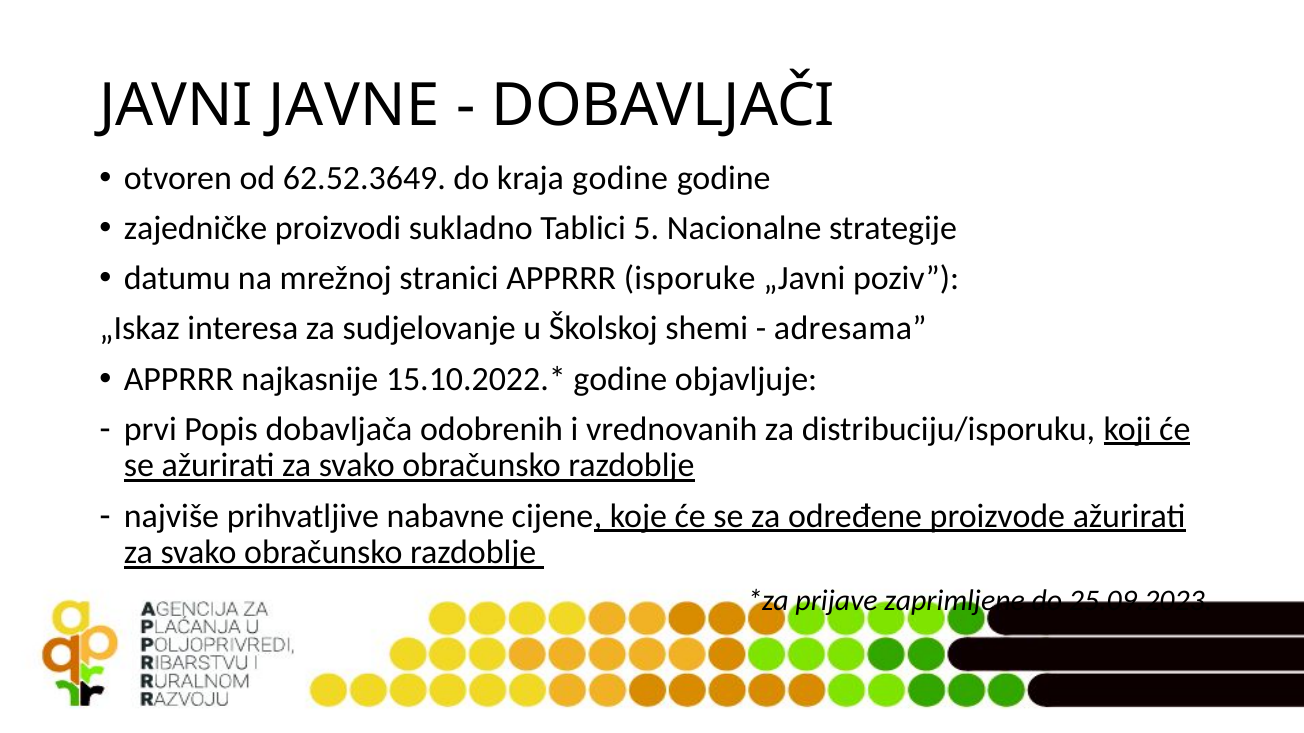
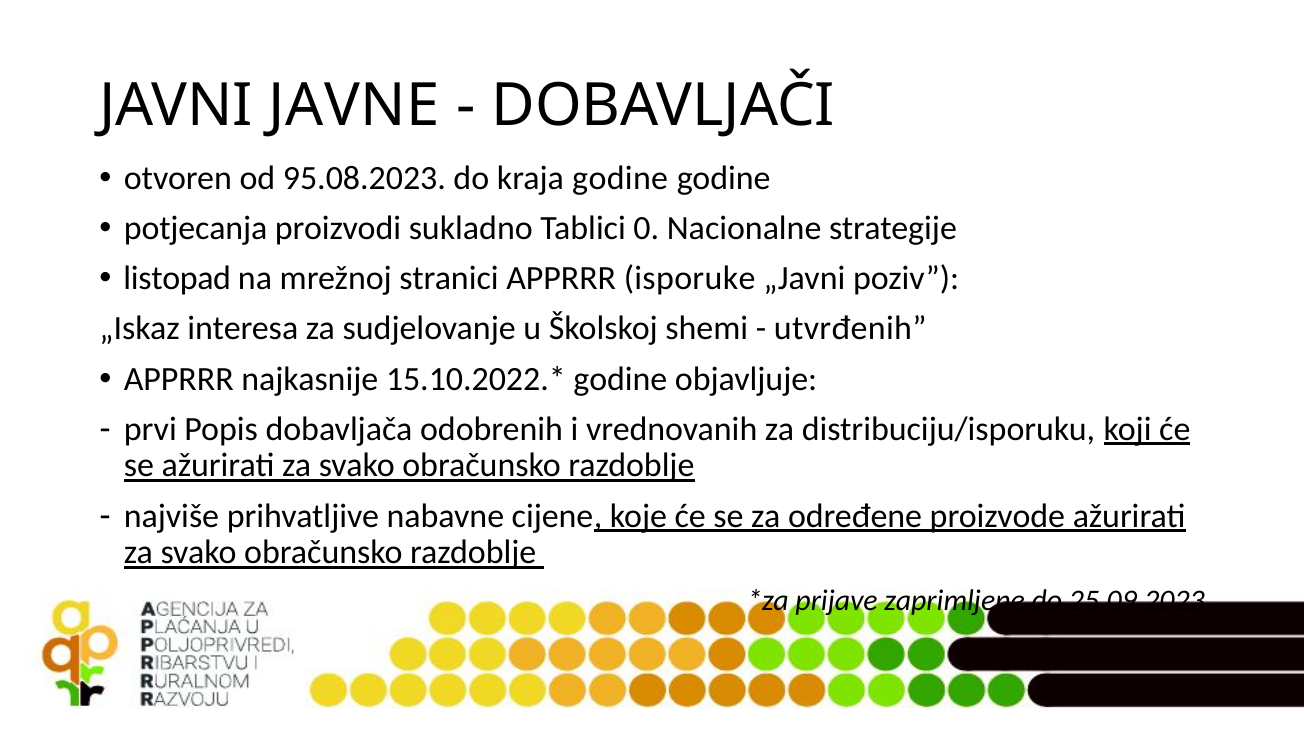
62.52.3649: 62.52.3649 -> 95.08.2023 (364, 178)
zajedničke: zajedničke -> potjecanja (196, 228)
5: 5 -> 0 (646, 228)
datumu: datumu -> listopad (177, 279)
adresama: adresama -> utvrđenih (850, 329)
